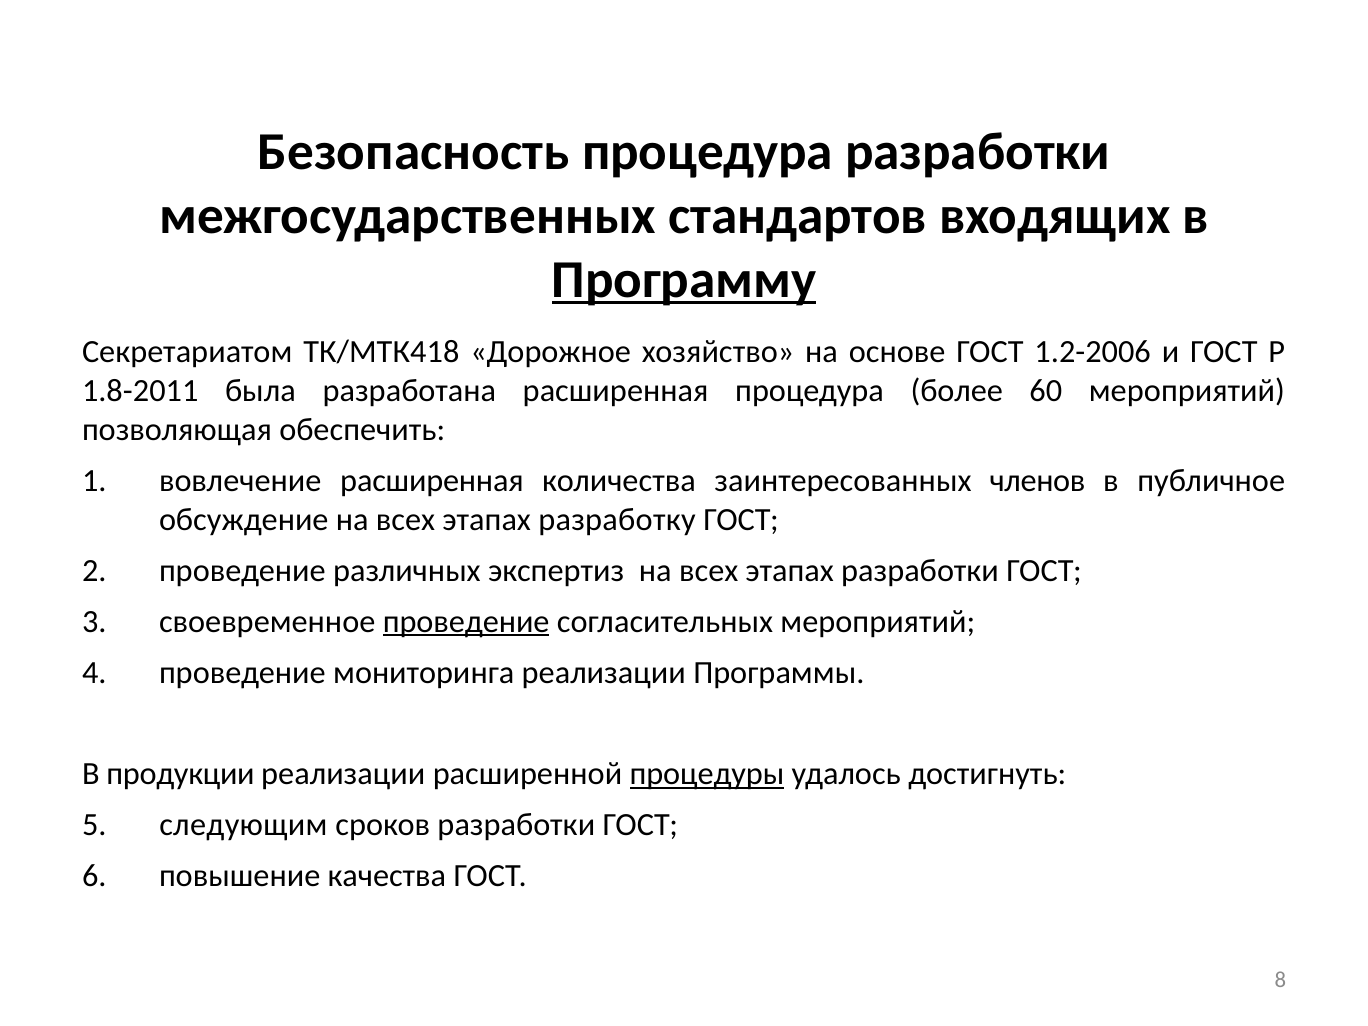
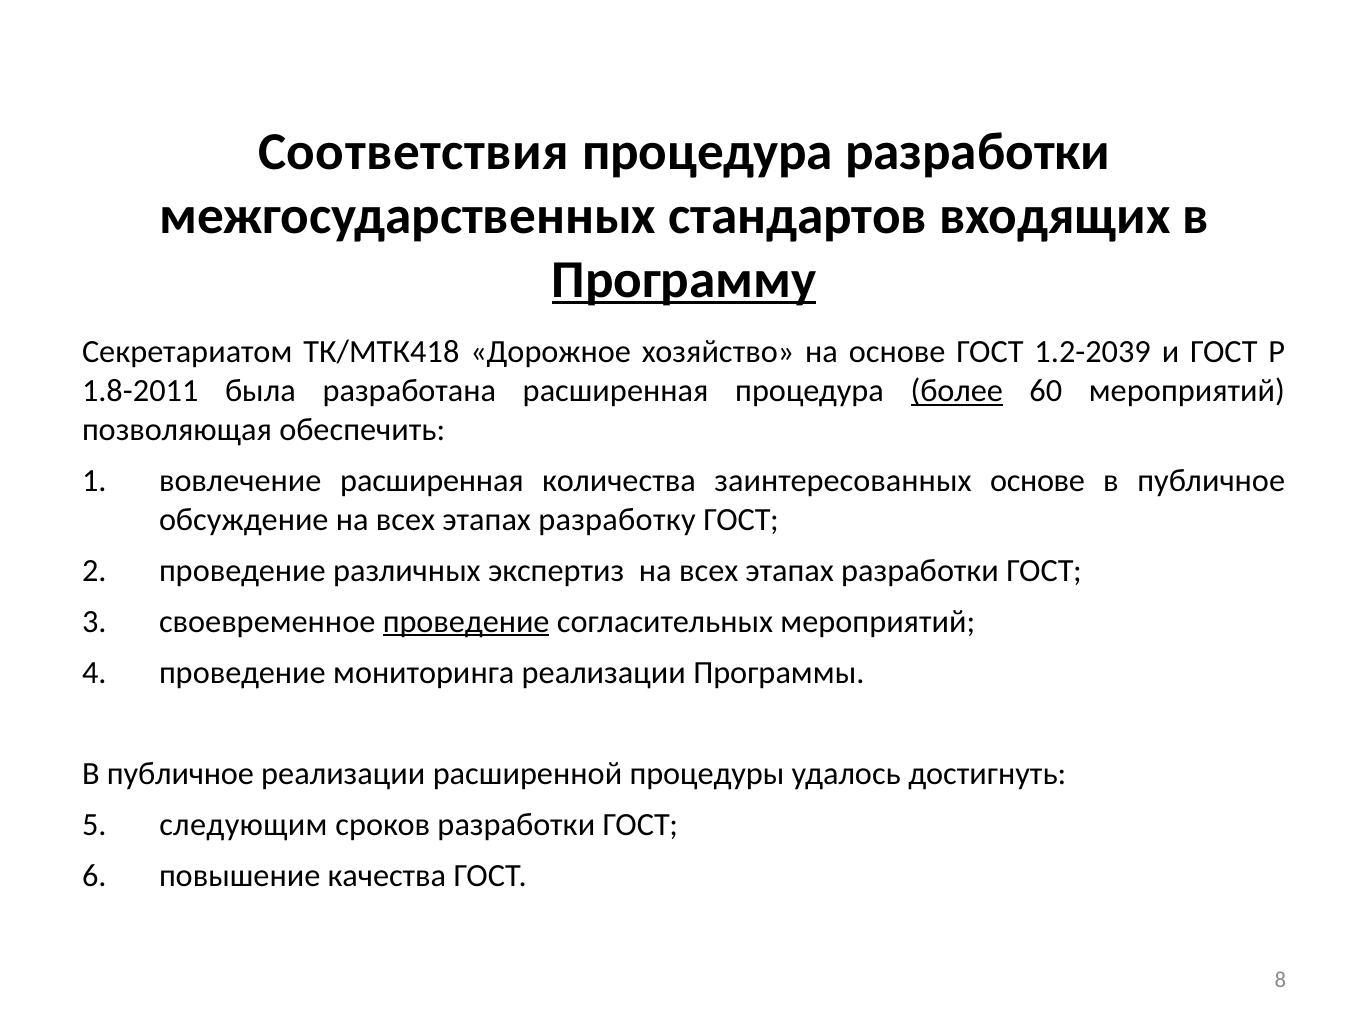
Безопасность: Безопасность -> Соответствия (414, 152)
1.2-2006: 1.2-2006 -> 1.2-2039 (1093, 352)
более underline: none -> present (957, 391)
заинтересованных членов: членов -> основе (1037, 481)
продукции: продукции -> публичное (180, 774)
процедуры underline: present -> none (707, 774)
